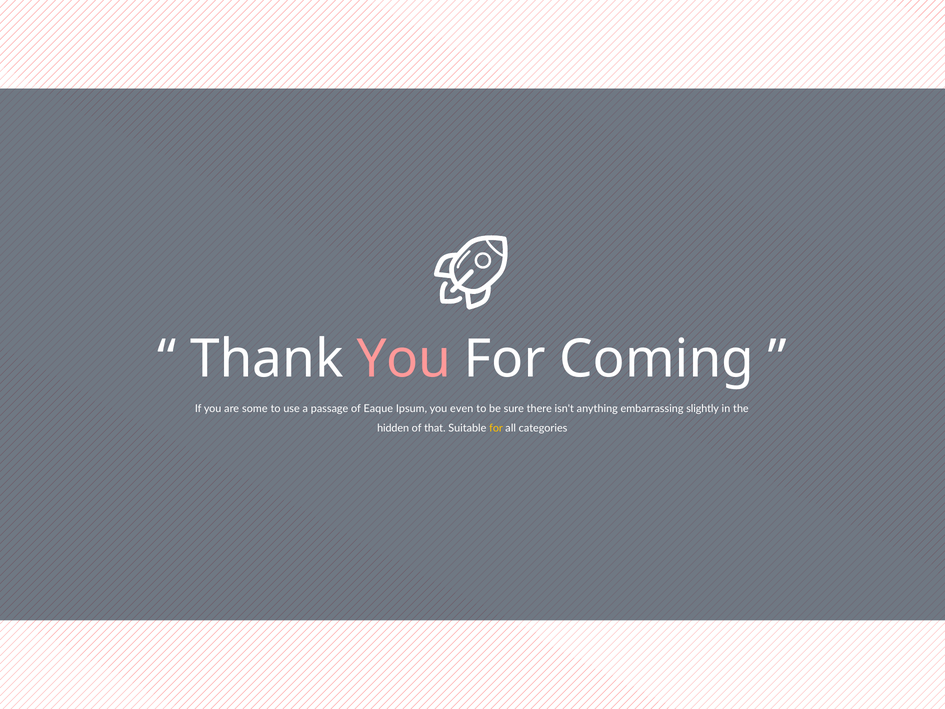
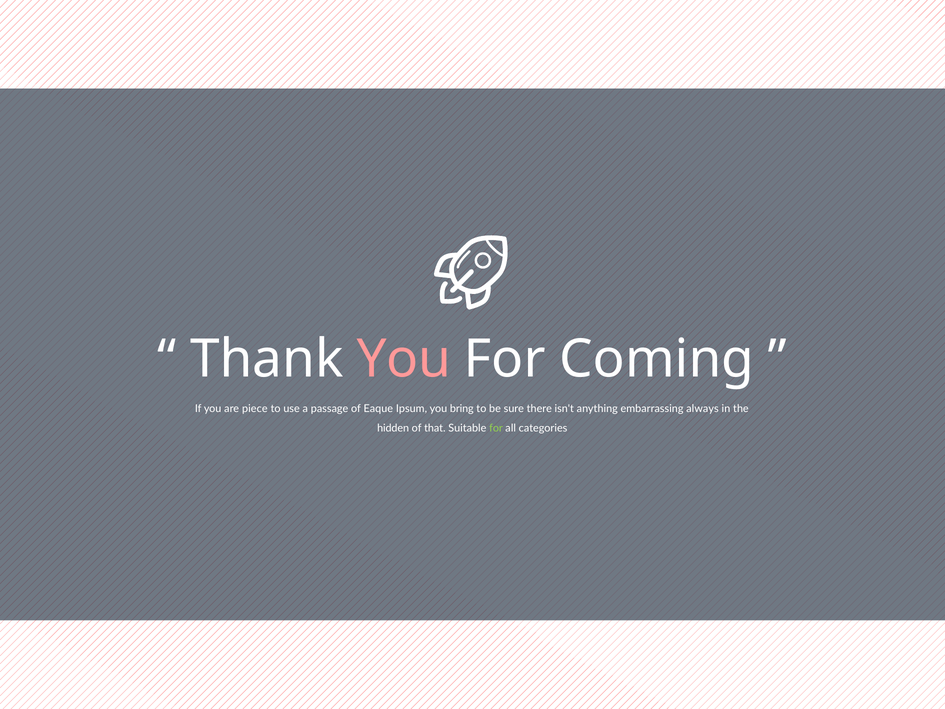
some: some -> piece (255, 409)
even: even -> bring (462, 409)
slightly: slightly -> always (702, 409)
for colour: yellow -> light green (496, 428)
